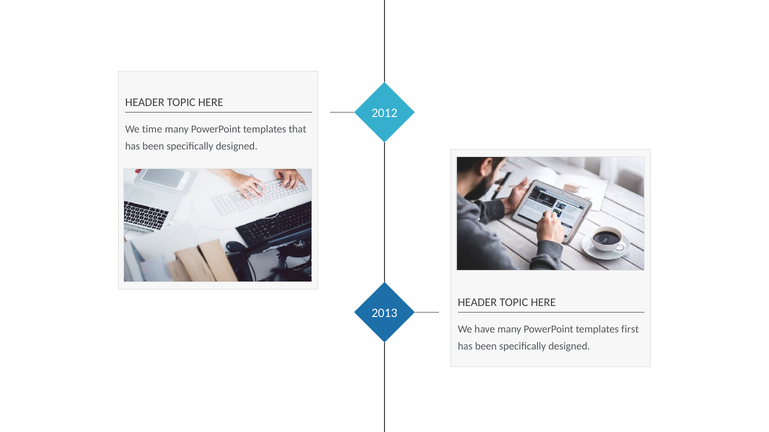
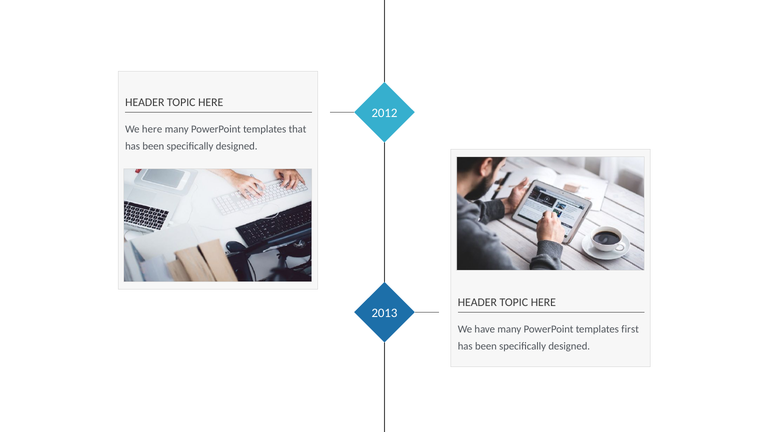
We time: time -> here (152, 130)
